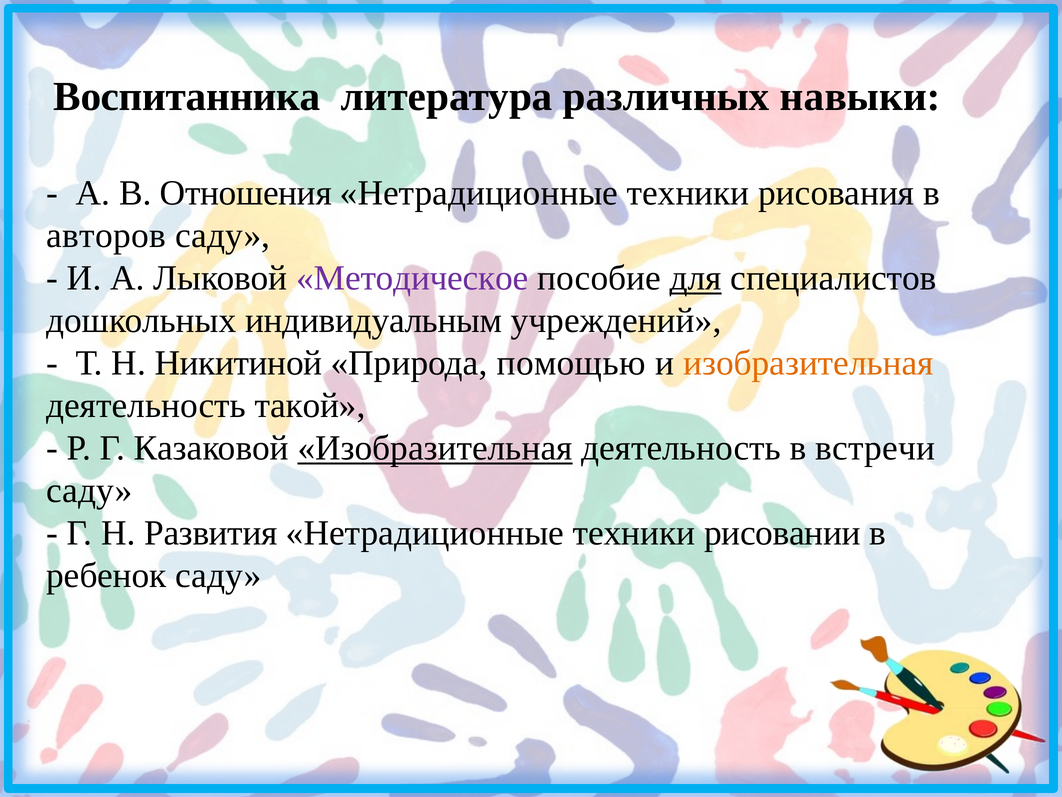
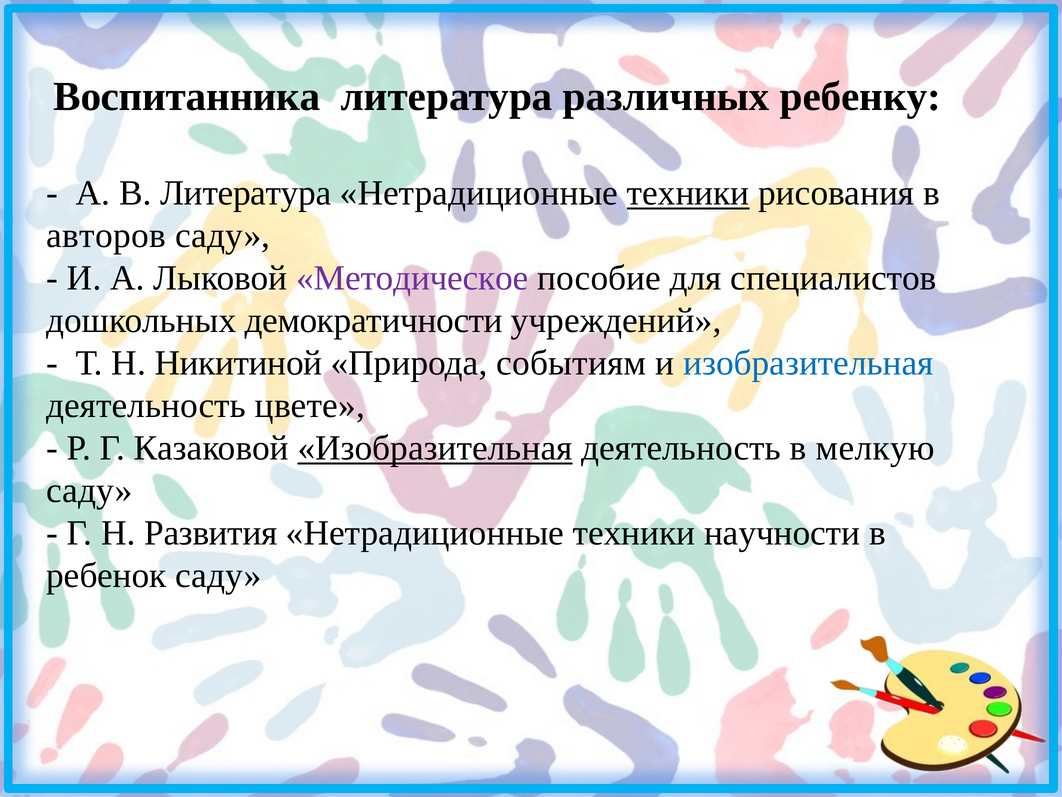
навыки: навыки -> ребенку (860, 97)
В Отношения: Отношения -> Литература (246, 193)
техники underline: none -> present (688, 193)
для underline: present -> none (696, 278)
индивидуальным: индивидуальным -> демократичности (374, 320)
помощью: помощью -> событиям (571, 363)
изобразительная colour: orange -> blue (808, 363)
такой: такой -> цвете (310, 405)
встречи: встречи -> мелкую (875, 448)
рисовании: рисовании -> научности (782, 533)
